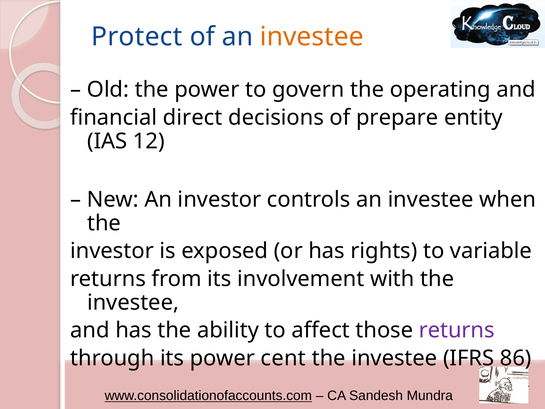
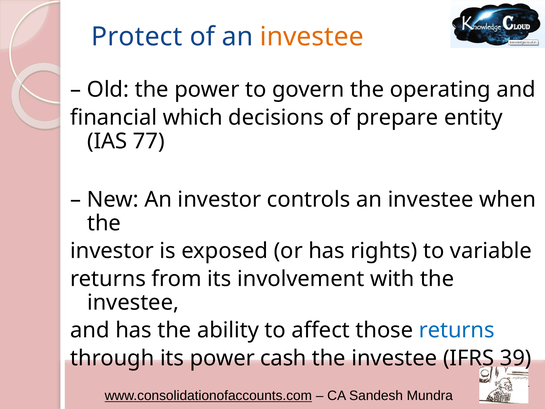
direct: direct -> which (193, 117)
12: 12 -> 77 (149, 141)
returns colour: purple -> blue (457, 330)
cent: cent -> cash (283, 358)
86: 86 -> 39 (516, 358)
